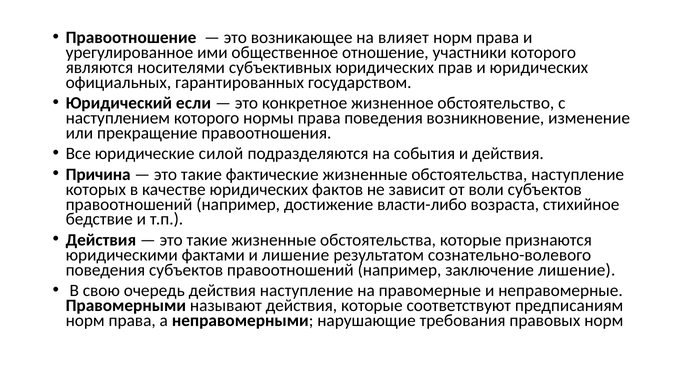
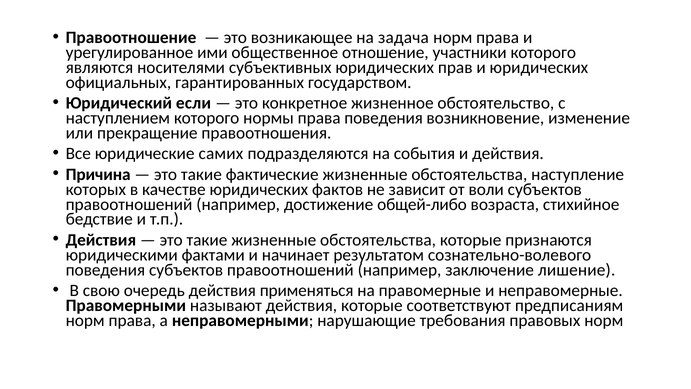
влияет: влияет -> задача (403, 38)
силой: силой -> самих (221, 154)
власти-либо: власти-либо -> общей-либо (422, 204)
и лишение: лишение -> начинает (296, 255)
действия наступление: наступление -> применяться (307, 290)
